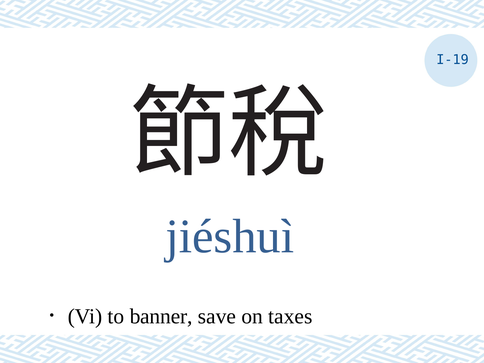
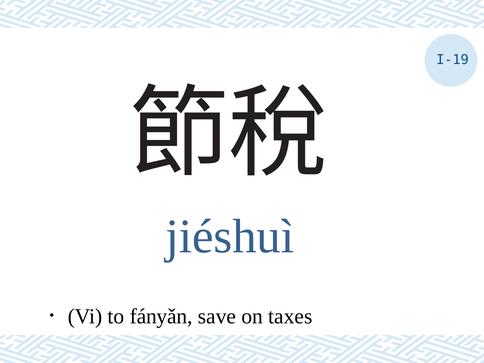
banner: banner -> fányǎn (161, 316)
